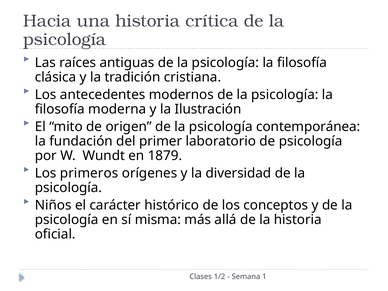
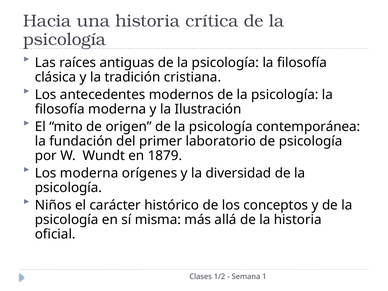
Los primeros: primeros -> moderna (89, 173)
